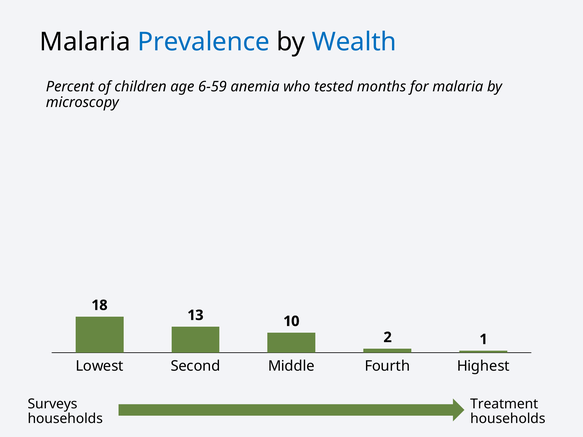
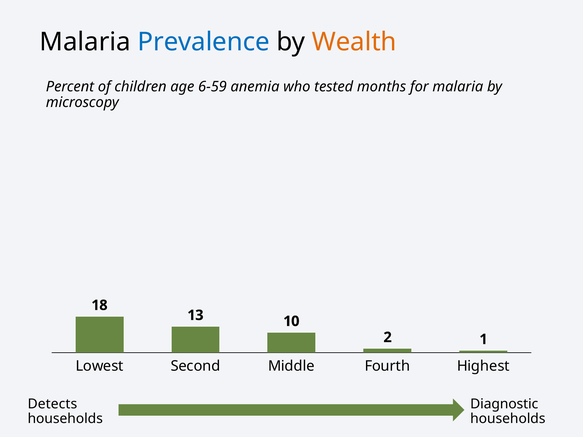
Wealth colour: blue -> orange (354, 42)
Surveys: Surveys -> Detects (52, 404)
Treatment: Treatment -> Diagnostic (504, 404)
